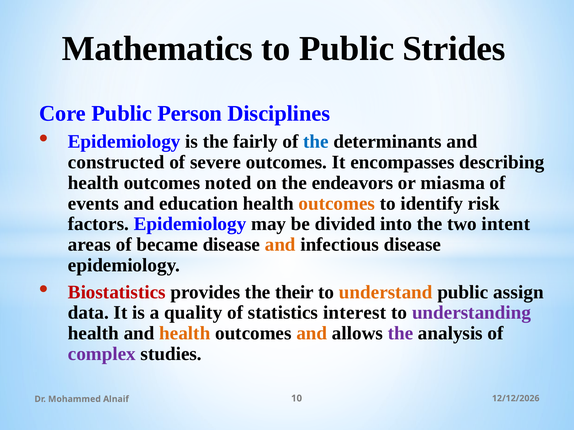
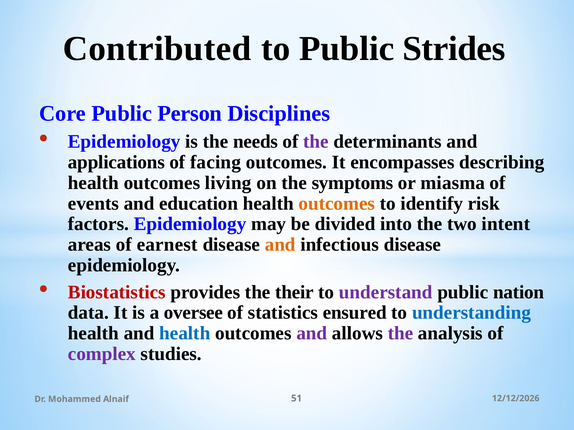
Mathematics: Mathematics -> Contributed (157, 49)
fairly: fairly -> needs (255, 142)
the colour: blue -> purple (316, 142)
constructed: constructed -> applications (116, 162)
severe: severe -> facing (216, 162)
noted: noted -> living (228, 183)
endeavors: endeavors -> symptoms (352, 183)
became: became -> earnest (167, 245)
understand colour: orange -> purple (386, 292)
assign: assign -> nation (519, 292)
quality: quality -> oversee (193, 313)
interest: interest -> ensured (355, 313)
understanding colour: purple -> blue (472, 313)
health colour: orange -> blue (185, 334)
and colour: orange -> purple (312, 334)
10: 10 -> 51 (297, 399)
